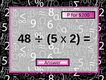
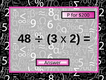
5: 5 -> 3 (52, 38)
